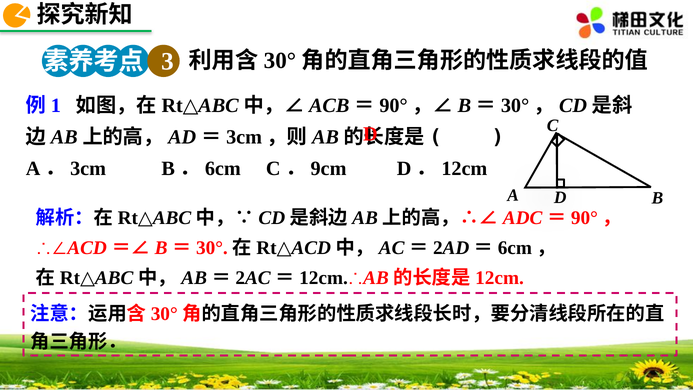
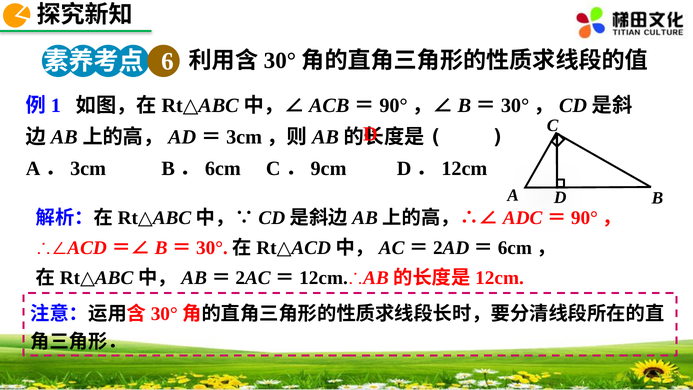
3: 3 -> 6 (167, 61)
